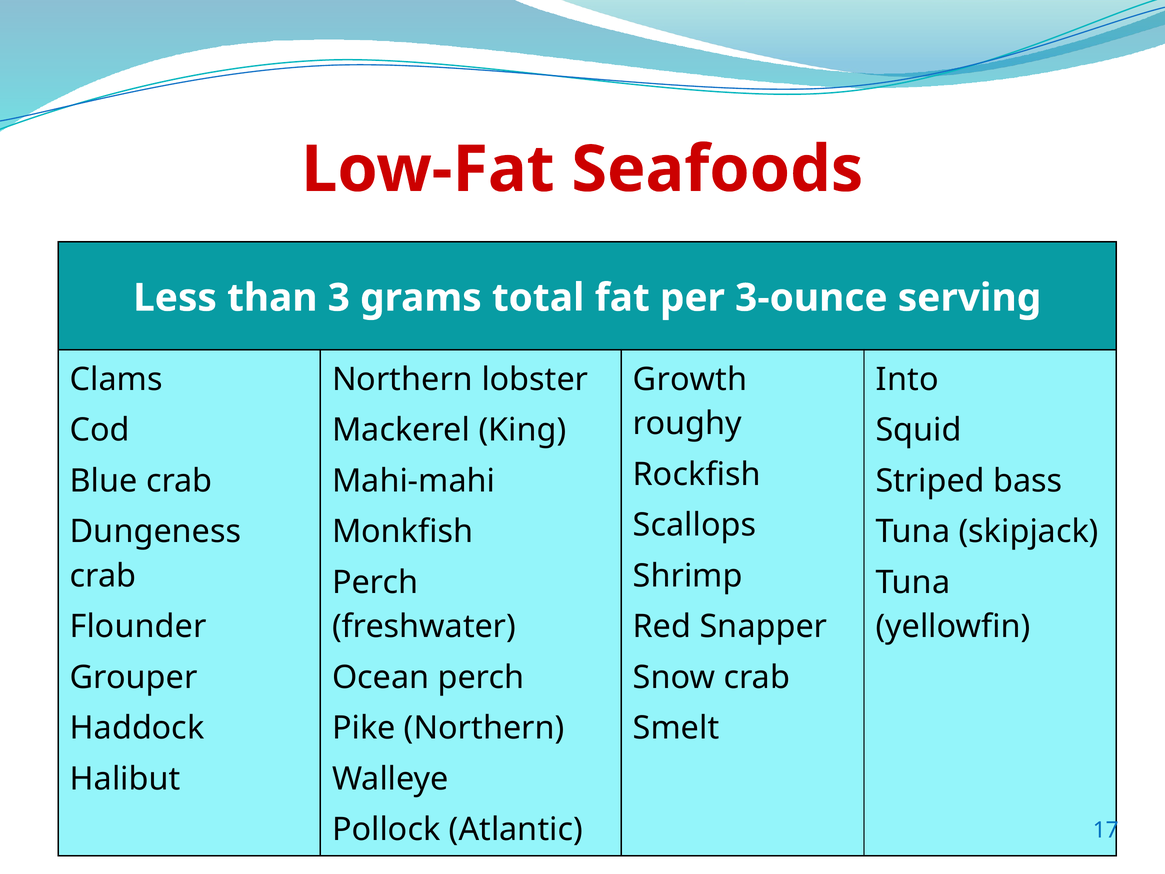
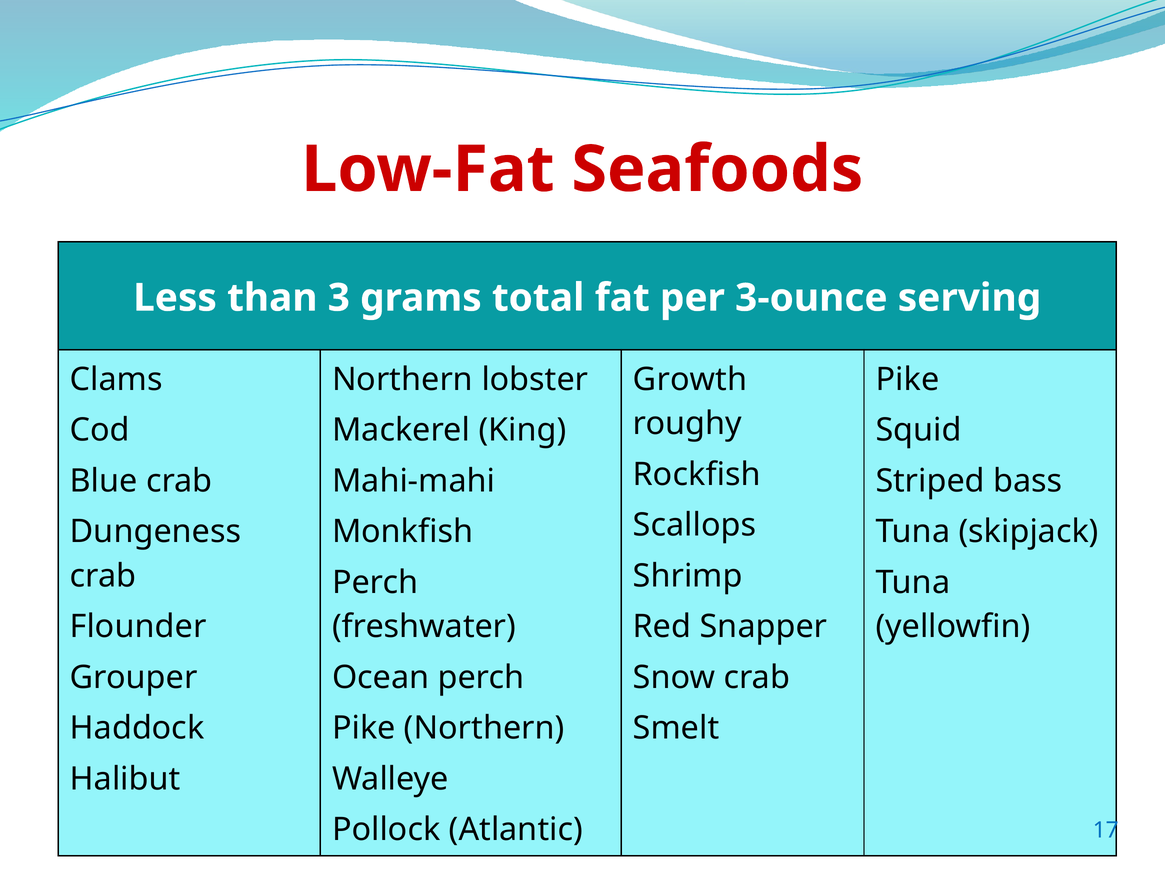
Into: Into -> Pike (908, 379)
